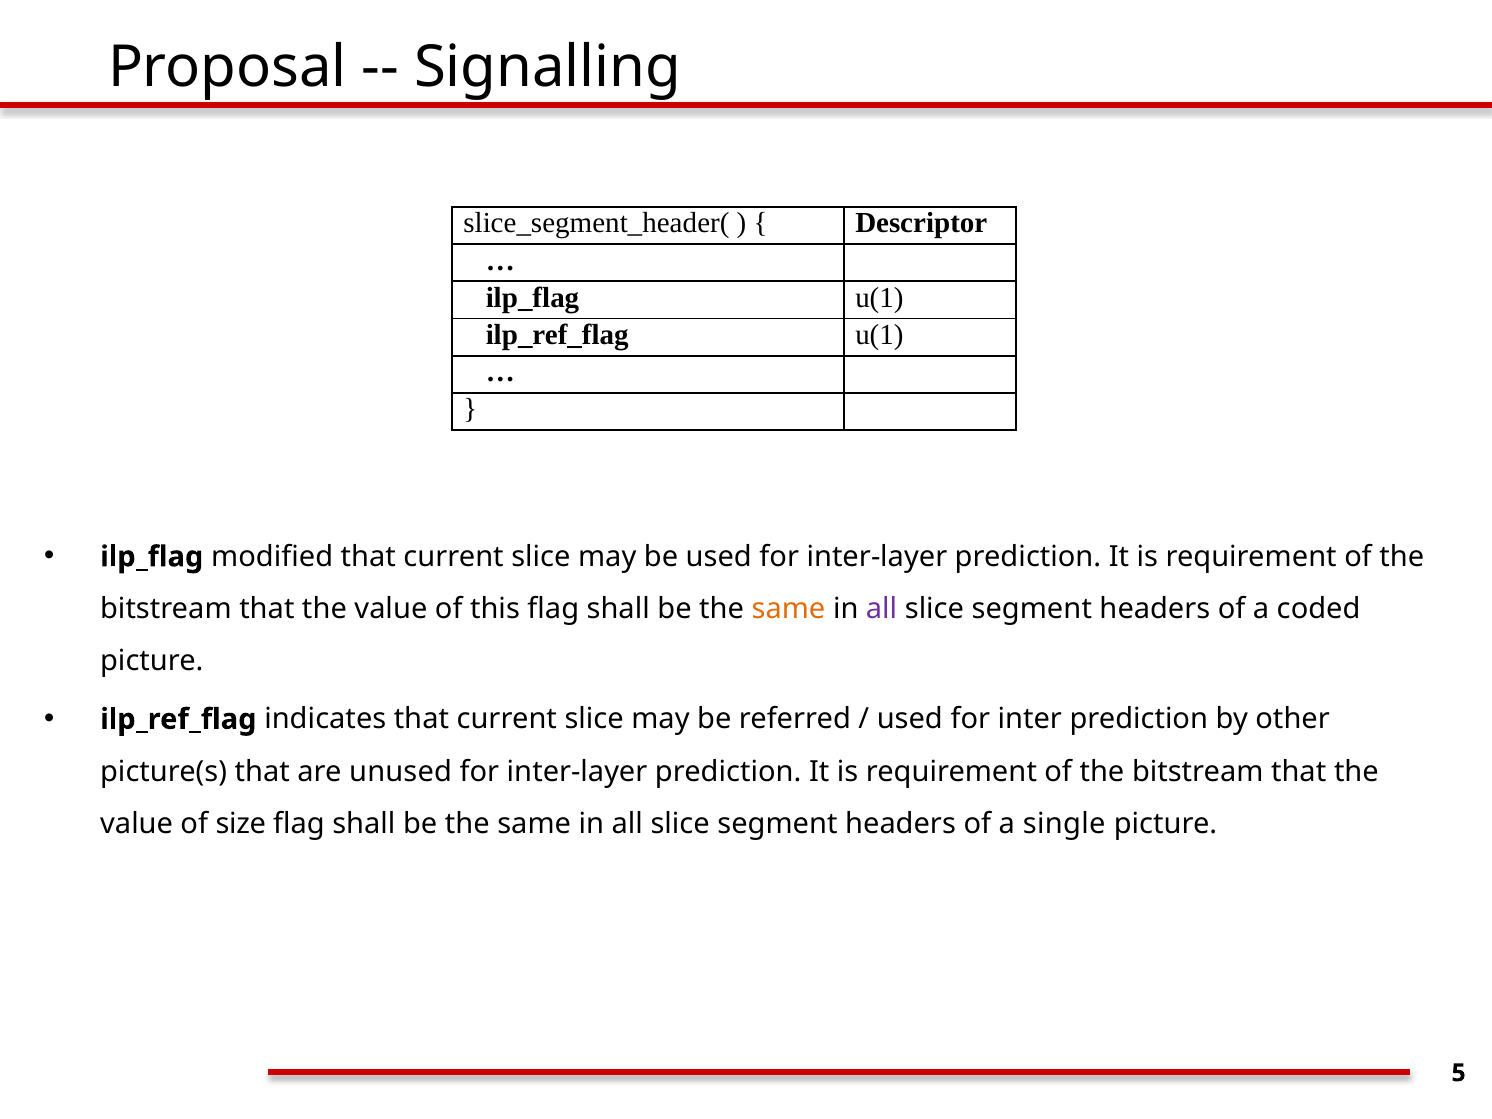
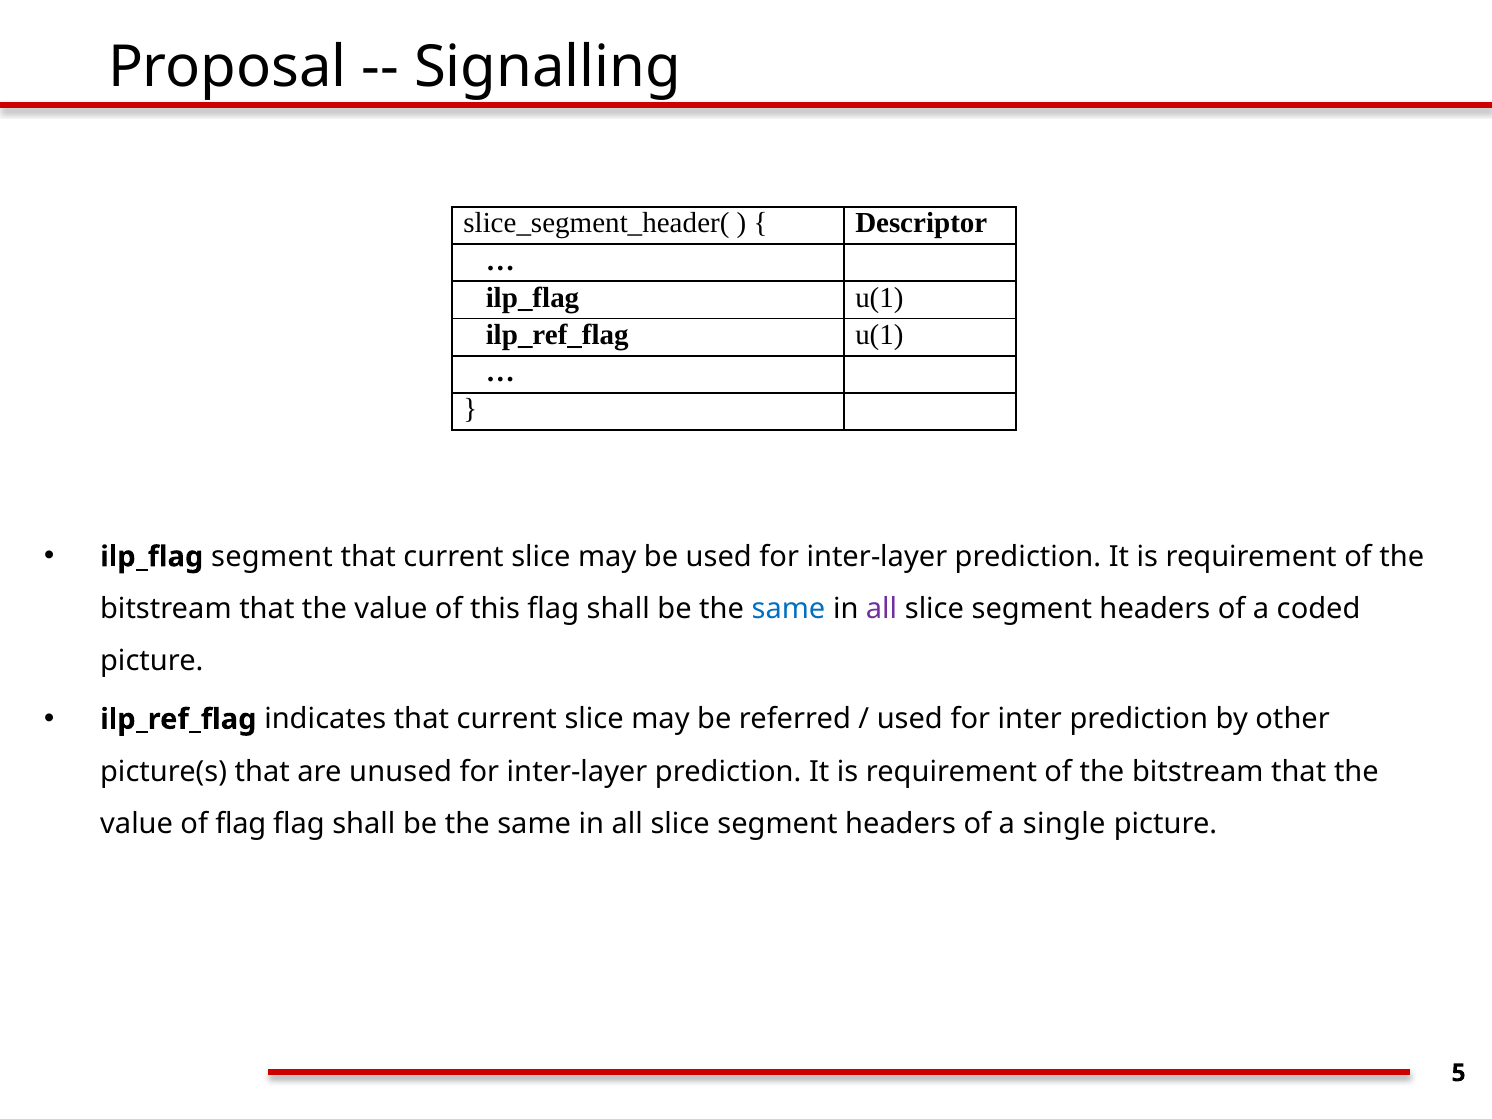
ilp_flag modified: modified -> segment (272, 557)
same colour: orange -> blue (788, 609)
of size: size -> flag (241, 824)
